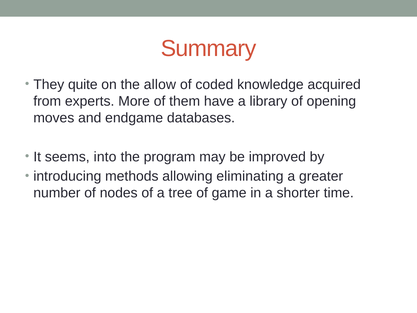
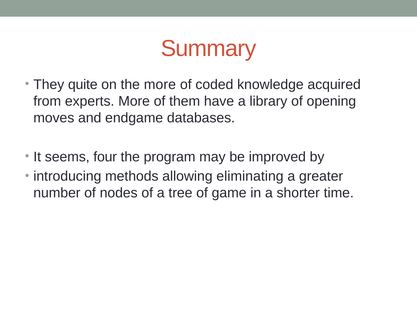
the allow: allow -> more (160, 84)
into: into -> four (105, 157)
